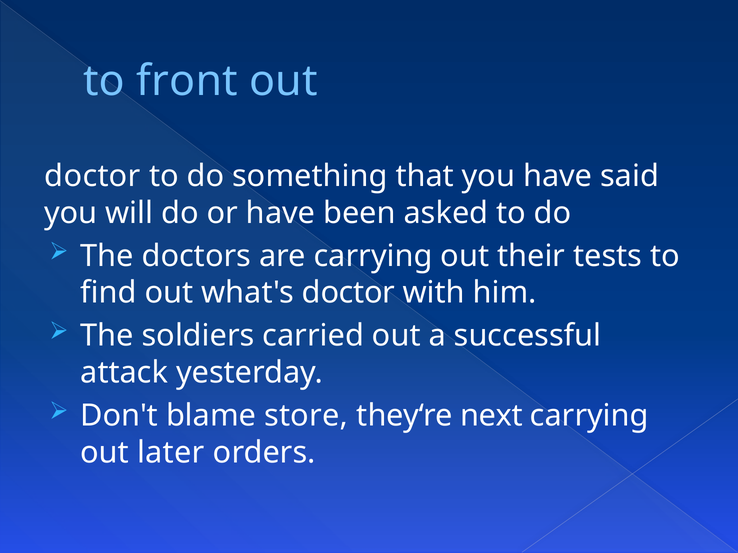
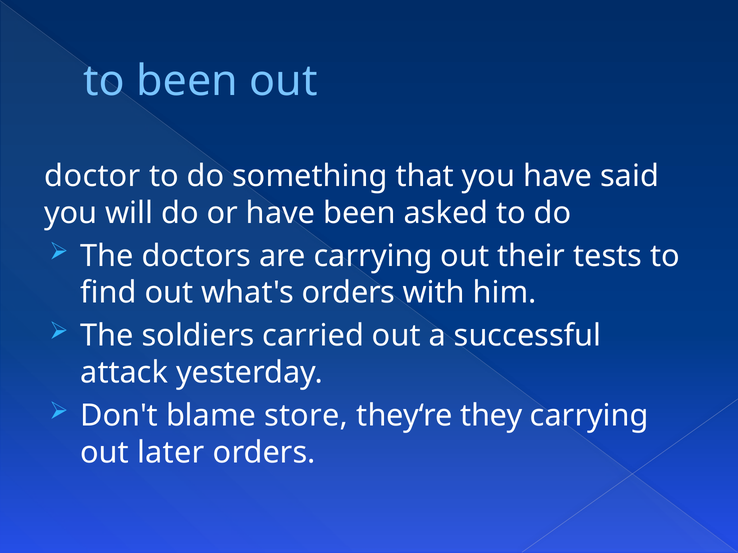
to front: front -> been (187, 81)
what's doctor: doctor -> orders (349, 293)
next: next -> they (491, 416)
